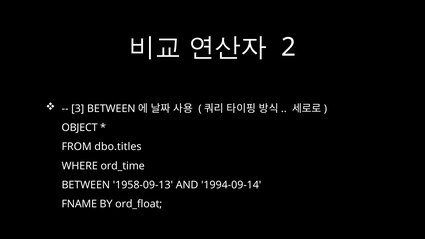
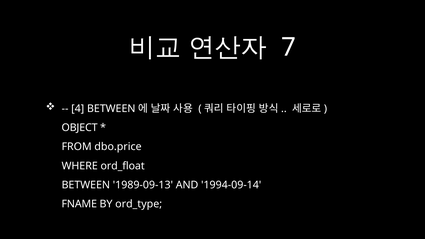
2: 2 -> 7 (288, 47)
3: 3 -> 4 (78, 109)
dbo.titles: dbo.titles -> dbo.price (118, 147)
ord_time: ord_time -> ord_float (123, 166)
1958-09-13: 1958-09-13 -> 1989-09-13 (143, 185)
ord_float: ord_float -> ord_type (139, 204)
